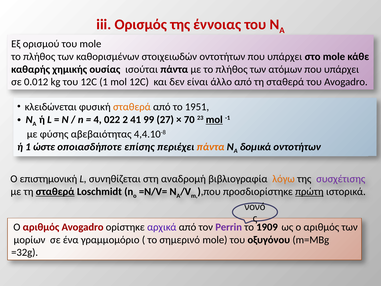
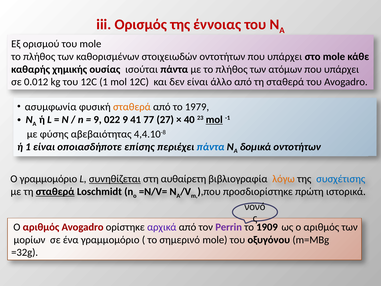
κλειδώνεται: κλειδώνεται -> ασυμφωνία (51, 107)
1951: 1951 -> 1979 (197, 107)
4: 4 -> 9 (98, 120)
022 2: 2 -> 9 (125, 120)
99: 99 -> 77 (149, 120)
70: 70 -> 40 (189, 120)
1 ώστε: ώστε -> είναι (44, 147)
πάντα colour: orange -> blue (211, 147)
Ο επιστημονική: επιστημονική -> γραμμoμόριο (48, 179)
συνηθίζεται underline: none -> present (115, 179)
αναδρομή: αναδρομή -> αυθαίρετη (183, 179)
συσχέτισης colour: purple -> blue (341, 179)
πρώτη underline: present -> none (309, 192)
